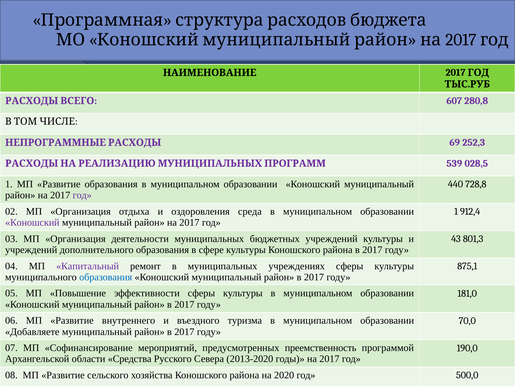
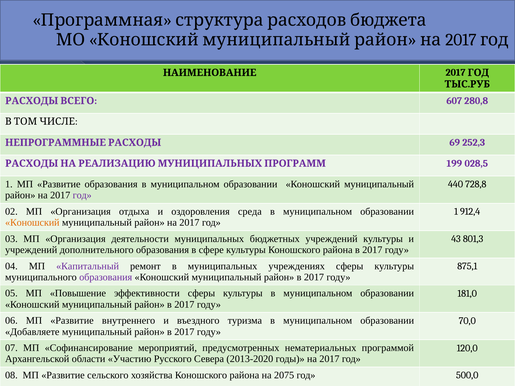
539: 539 -> 199 (454, 164)
Коношский colour: purple -> orange (32, 223)
образования colour: blue -> purple (106, 277)
преемственность: преемственность -> нематериальных (321, 348)
190,0: 190,0 -> 120,0 (467, 348)
области Средства: Средства -> Участию (130, 359)
2020: 2020 -> 2075 (284, 375)
